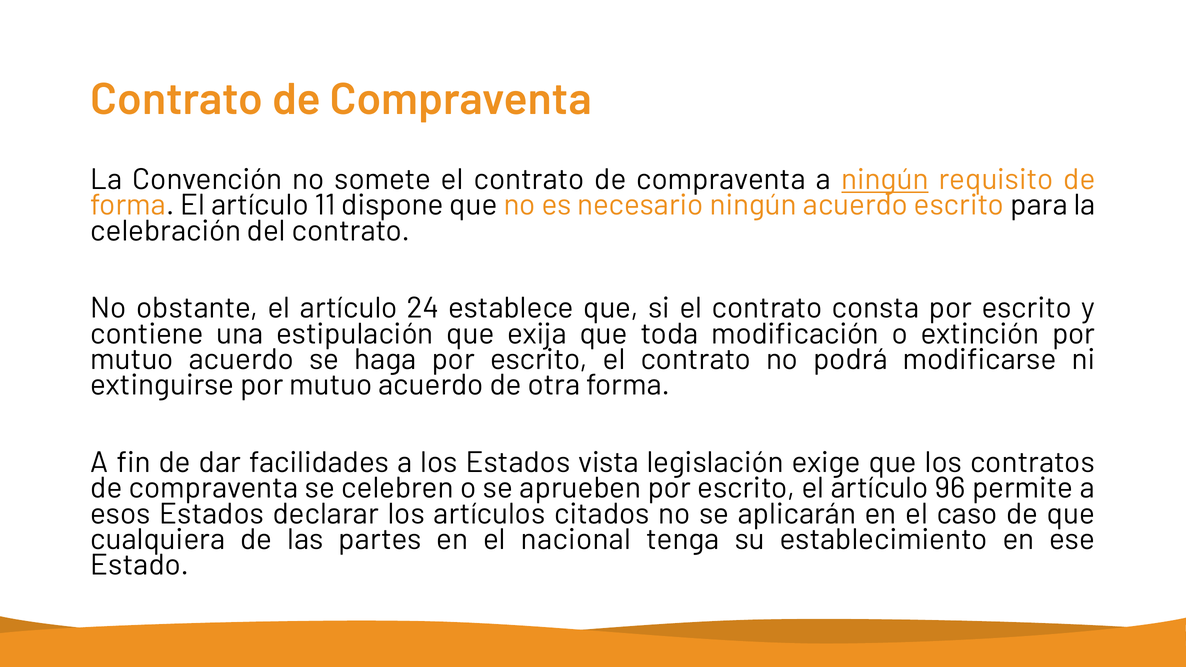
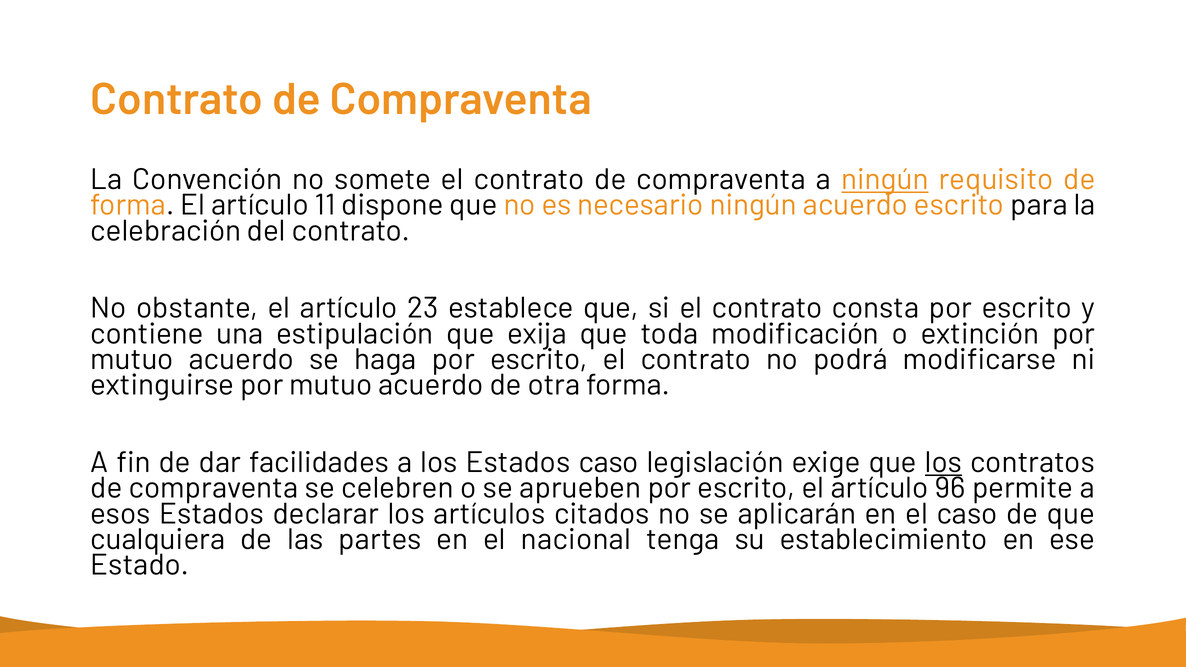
24: 24 -> 23 (423, 308)
Estados vista: vista -> caso (609, 463)
los underline: none -> present (943, 463)
